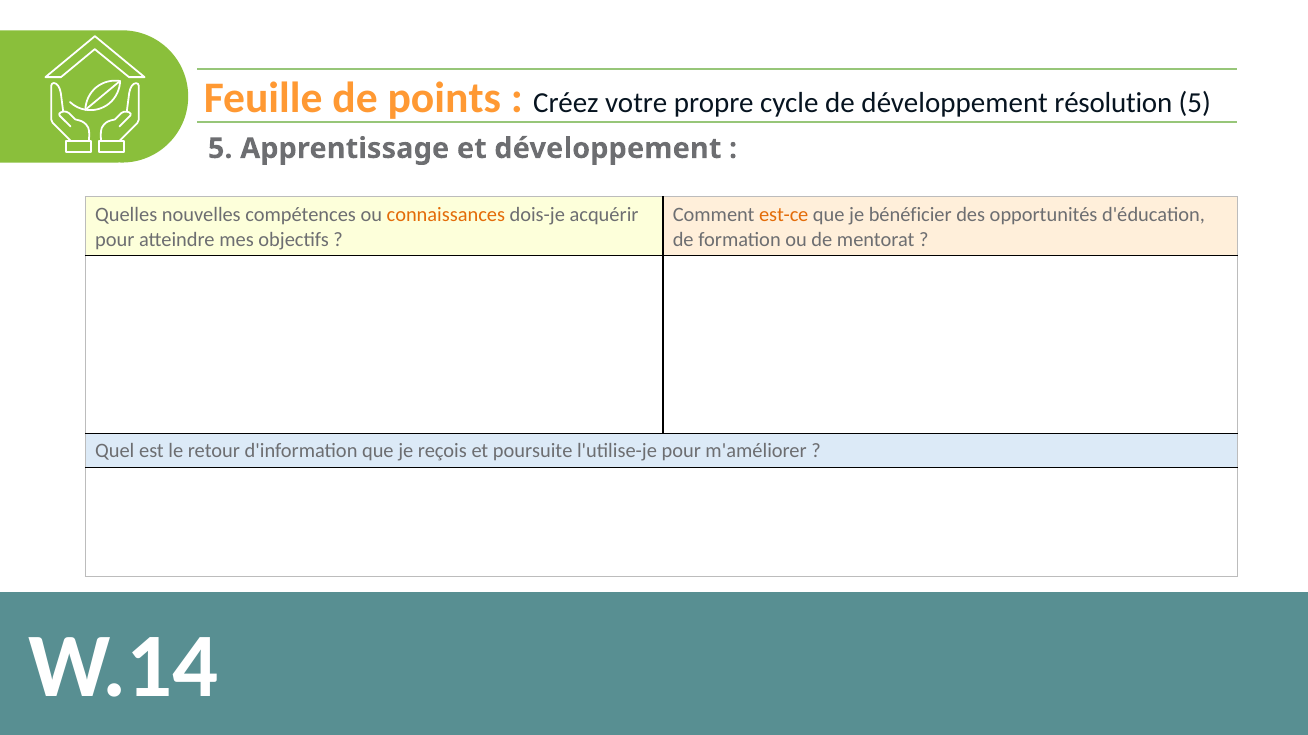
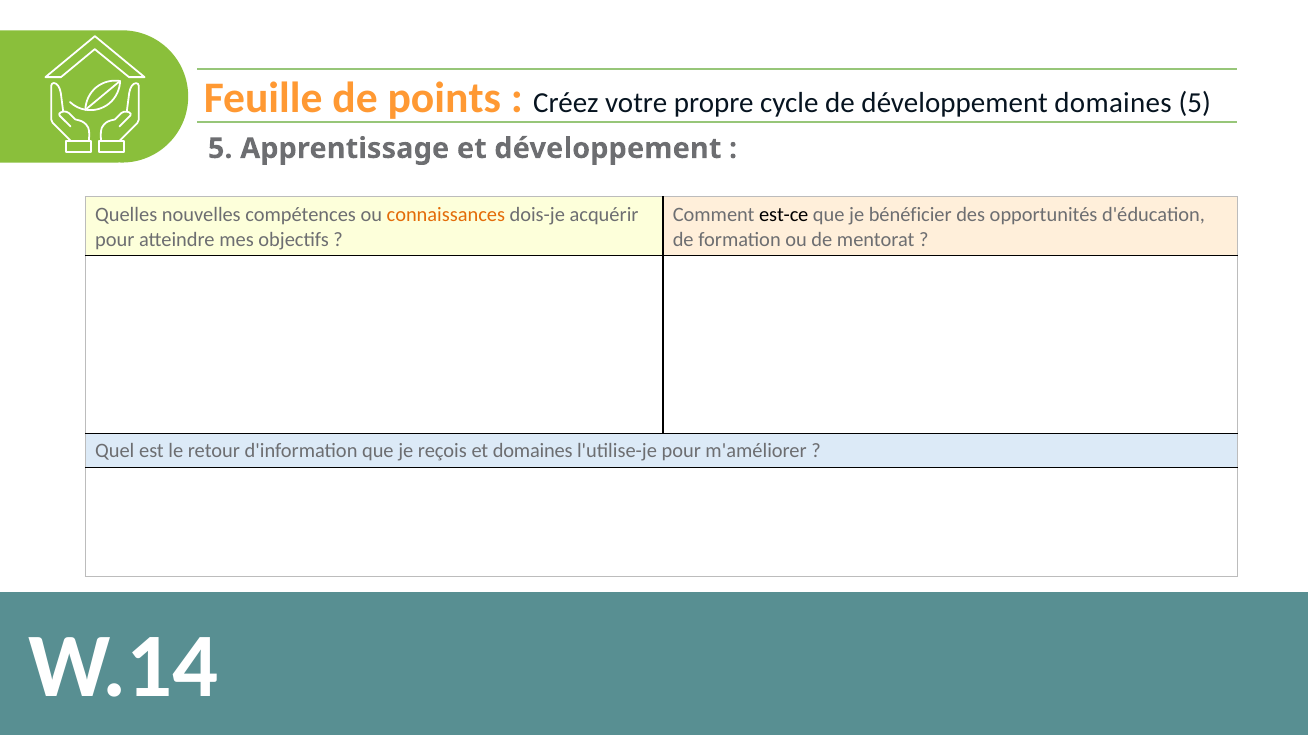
développement résolution: résolution -> domaines (1113, 103)
est-ce colour: orange -> black (784, 215)
et poursuite: poursuite -> domaines (533, 451)
